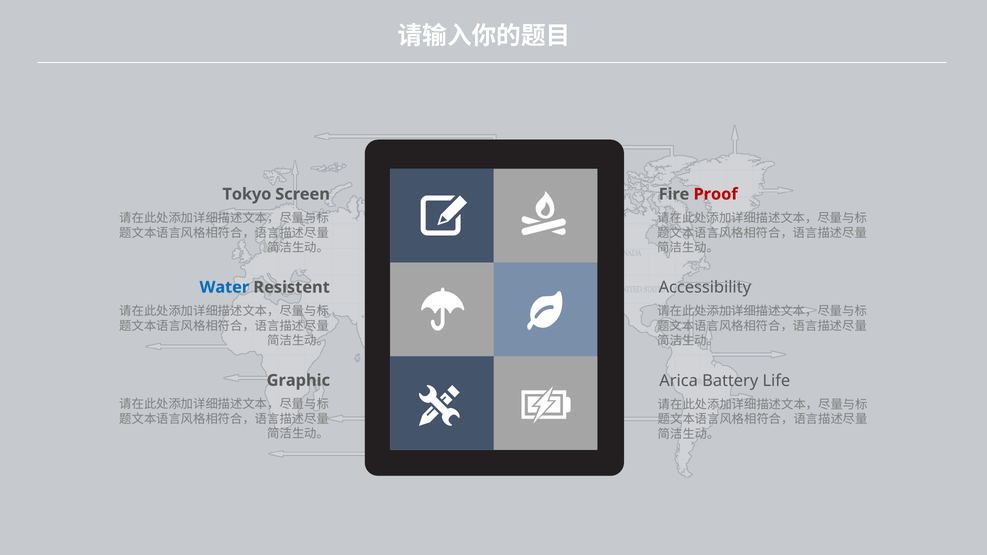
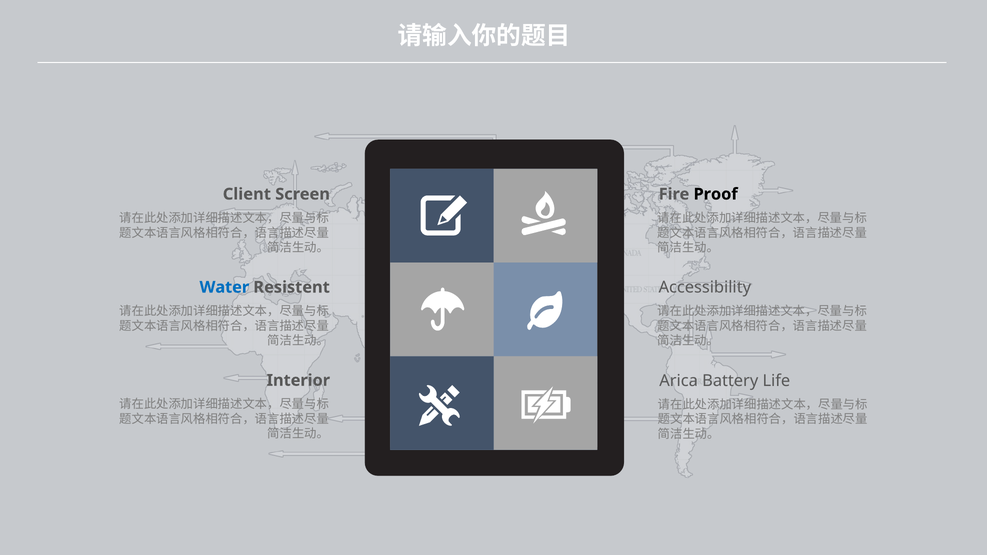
Tokyo: Tokyo -> Client (247, 194)
Proof colour: red -> black (716, 194)
Graphic: Graphic -> Interior (298, 380)
